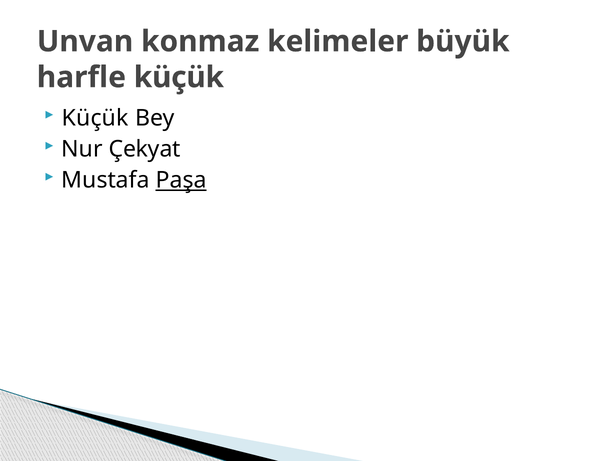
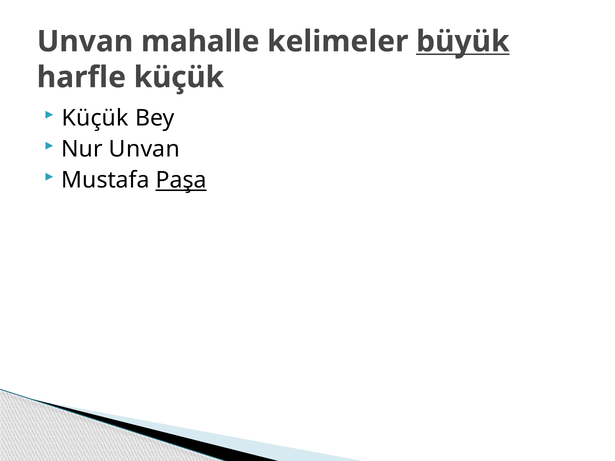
konmaz: konmaz -> mahalle (200, 42)
büyük underline: none -> present (463, 42)
Nur Çekyat: Çekyat -> Unvan (144, 149)
